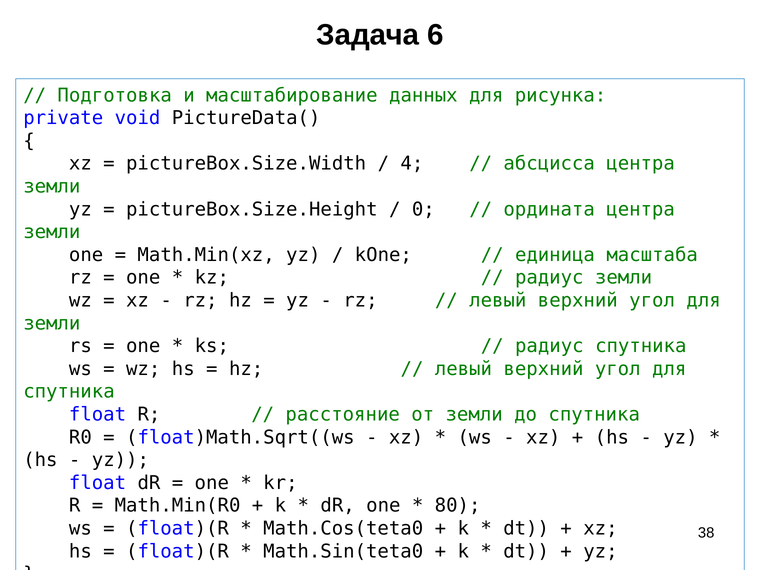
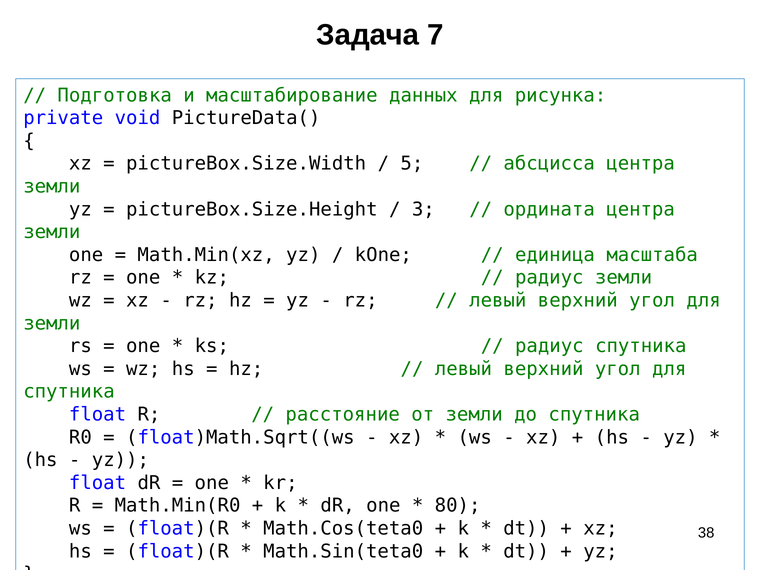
6: 6 -> 7 (435, 35)
4: 4 -> 5 (412, 164)
0: 0 -> 3 (423, 209)
